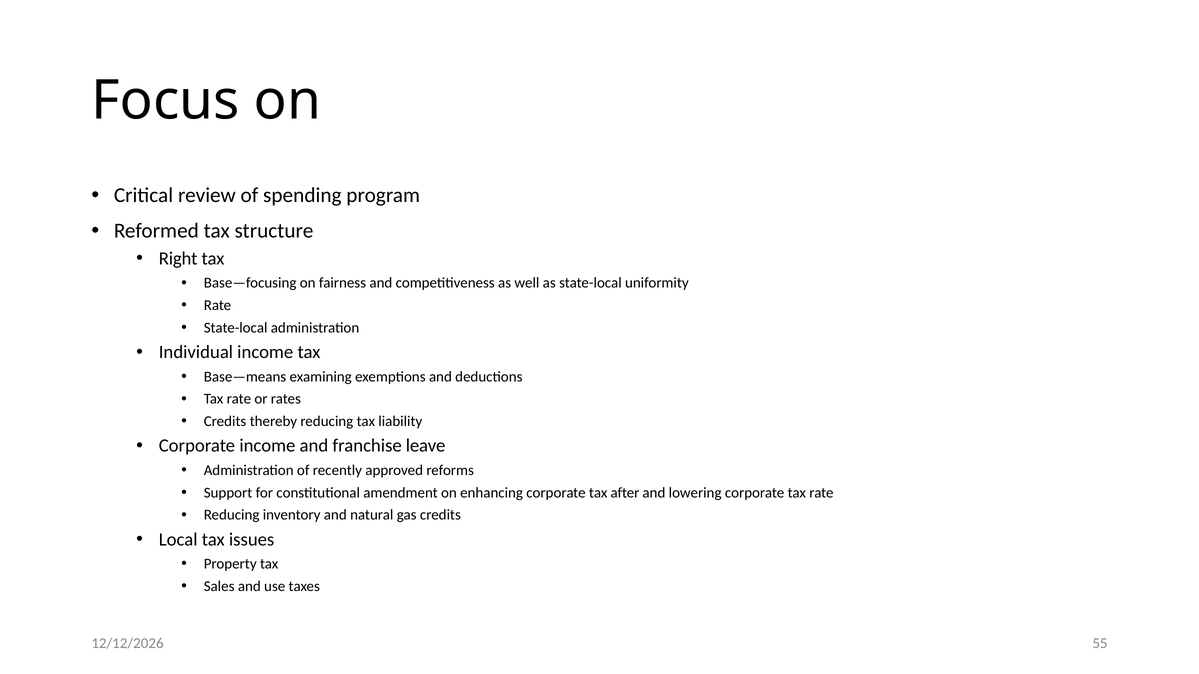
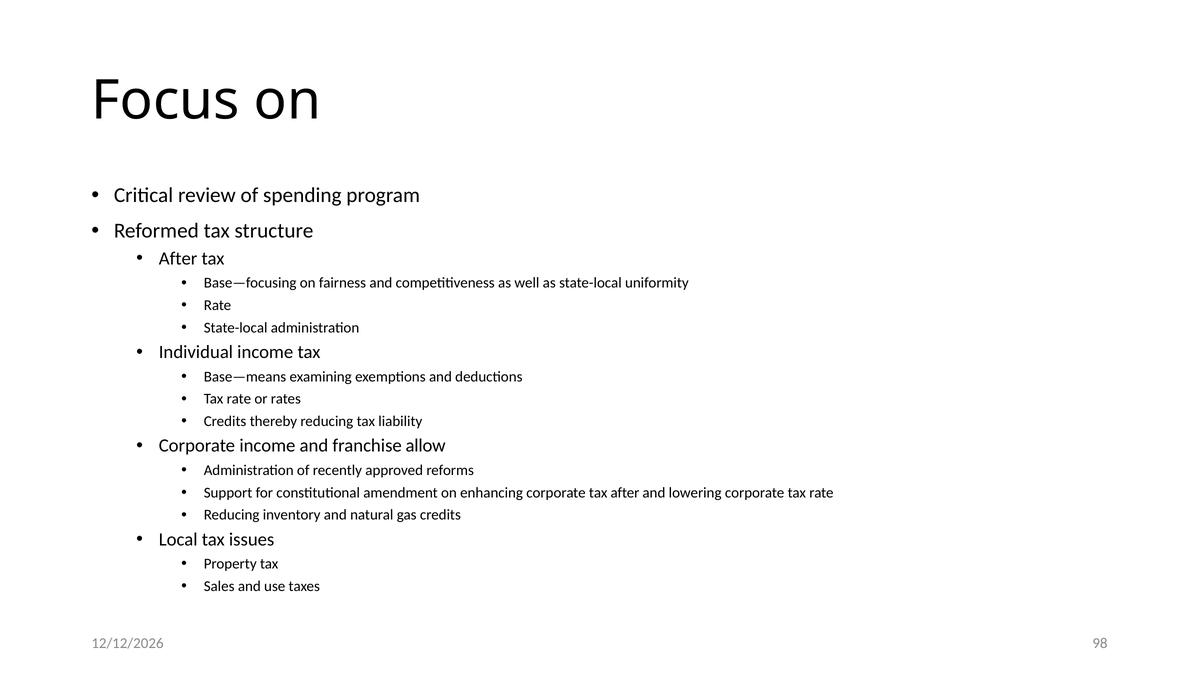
Right: Right -> After (178, 259)
leave: leave -> allow (426, 446)
55: 55 -> 98 (1100, 644)
